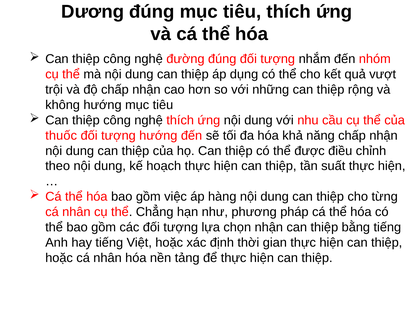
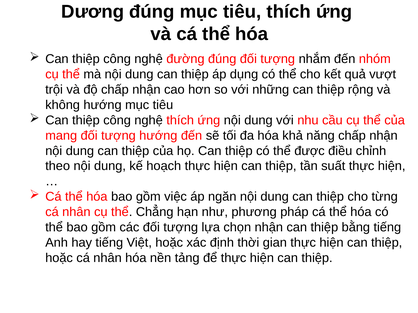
thuốc: thuốc -> mang (61, 136)
hàng: hàng -> ngăn (222, 197)
